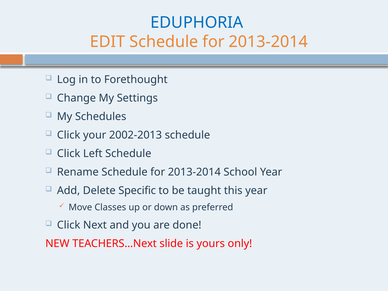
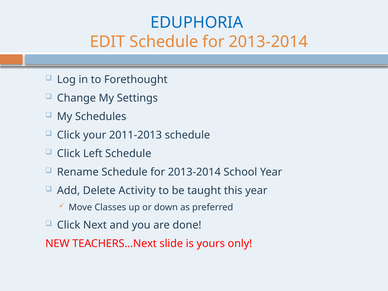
2002-2013: 2002-2013 -> 2011-2013 (136, 135)
Specific: Specific -> Activity (137, 191)
